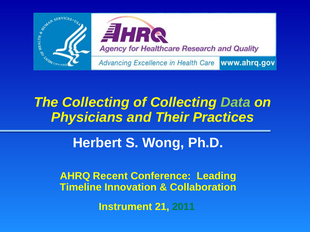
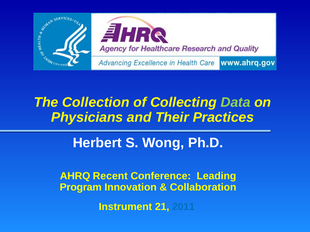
The Collecting: Collecting -> Collection (96, 103)
Timeline: Timeline -> Program (81, 188)
2011 colour: green -> blue (183, 207)
